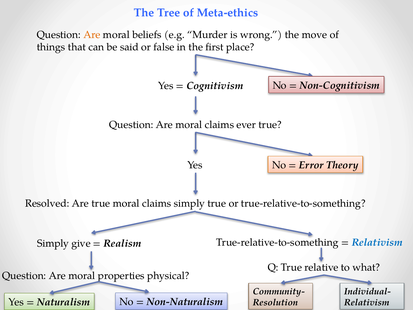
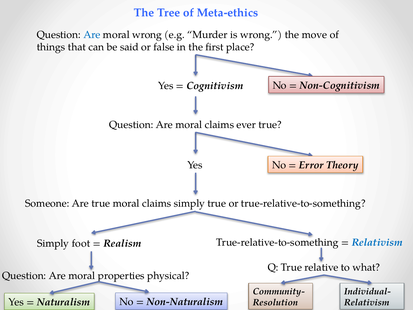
Are colour: orange -> blue (92, 35)
moral beliefs: beliefs -> wrong (147, 35)
Resolved: Resolved -> Someone (47, 203)
give: give -> foot (81, 243)
